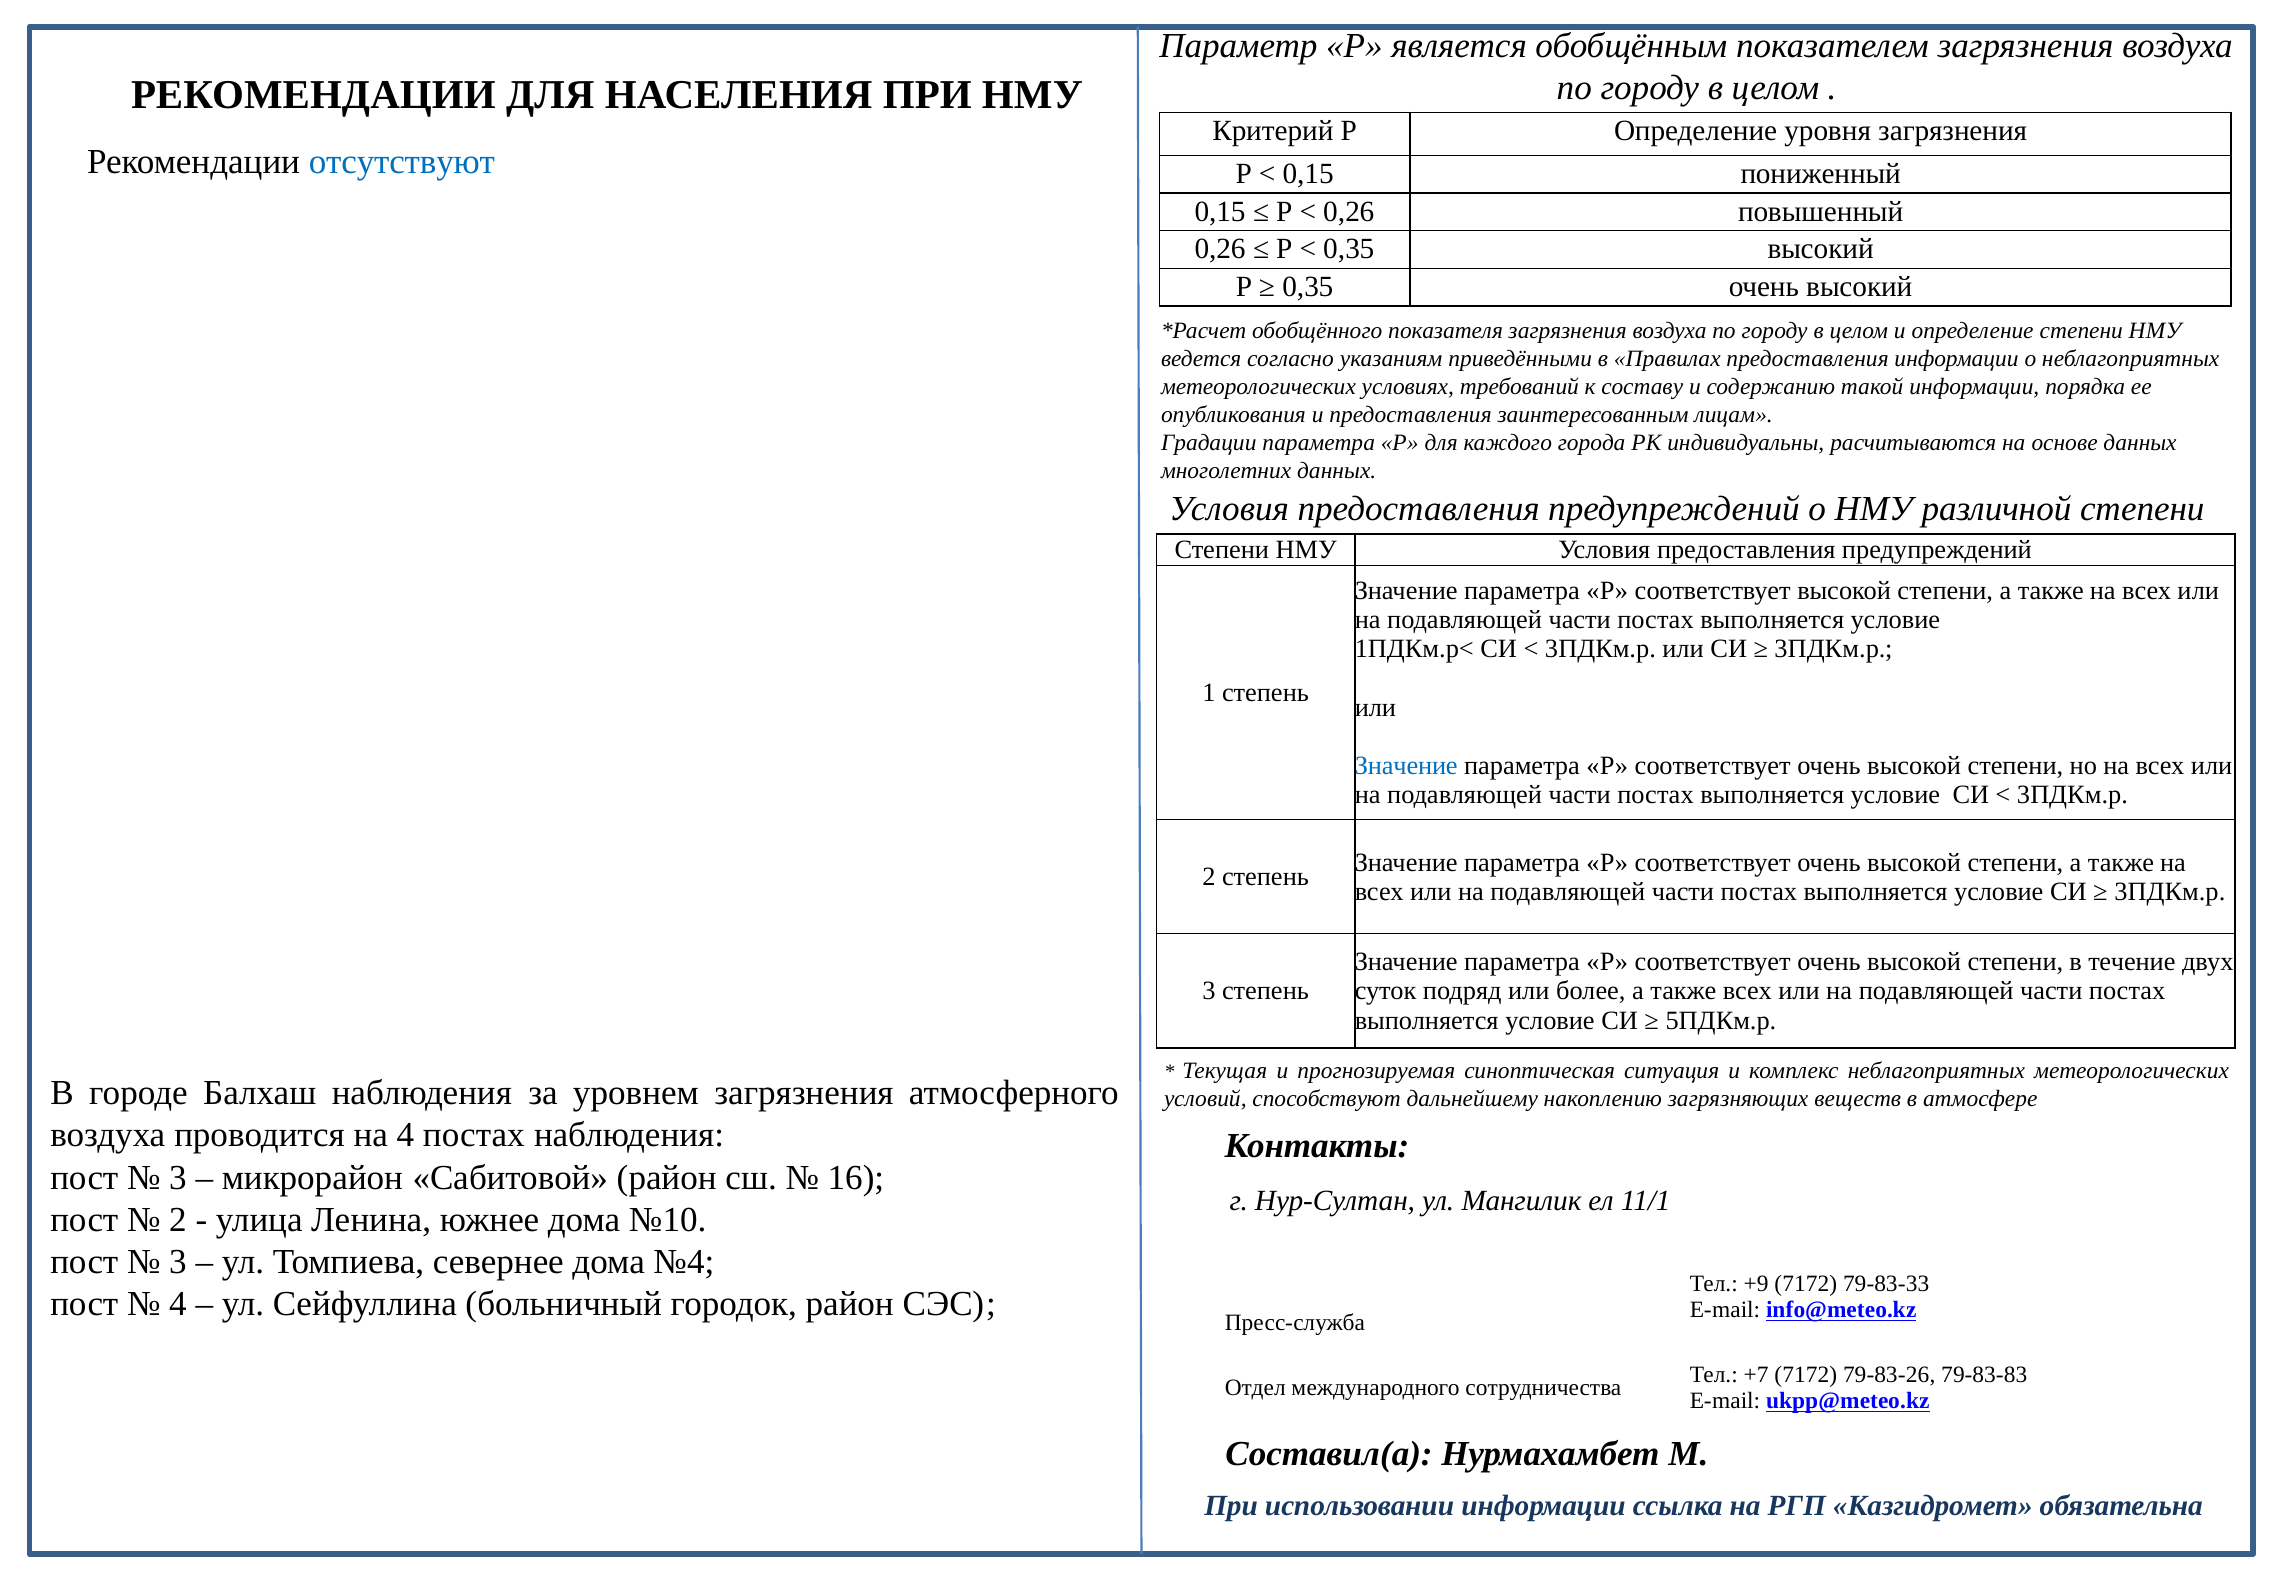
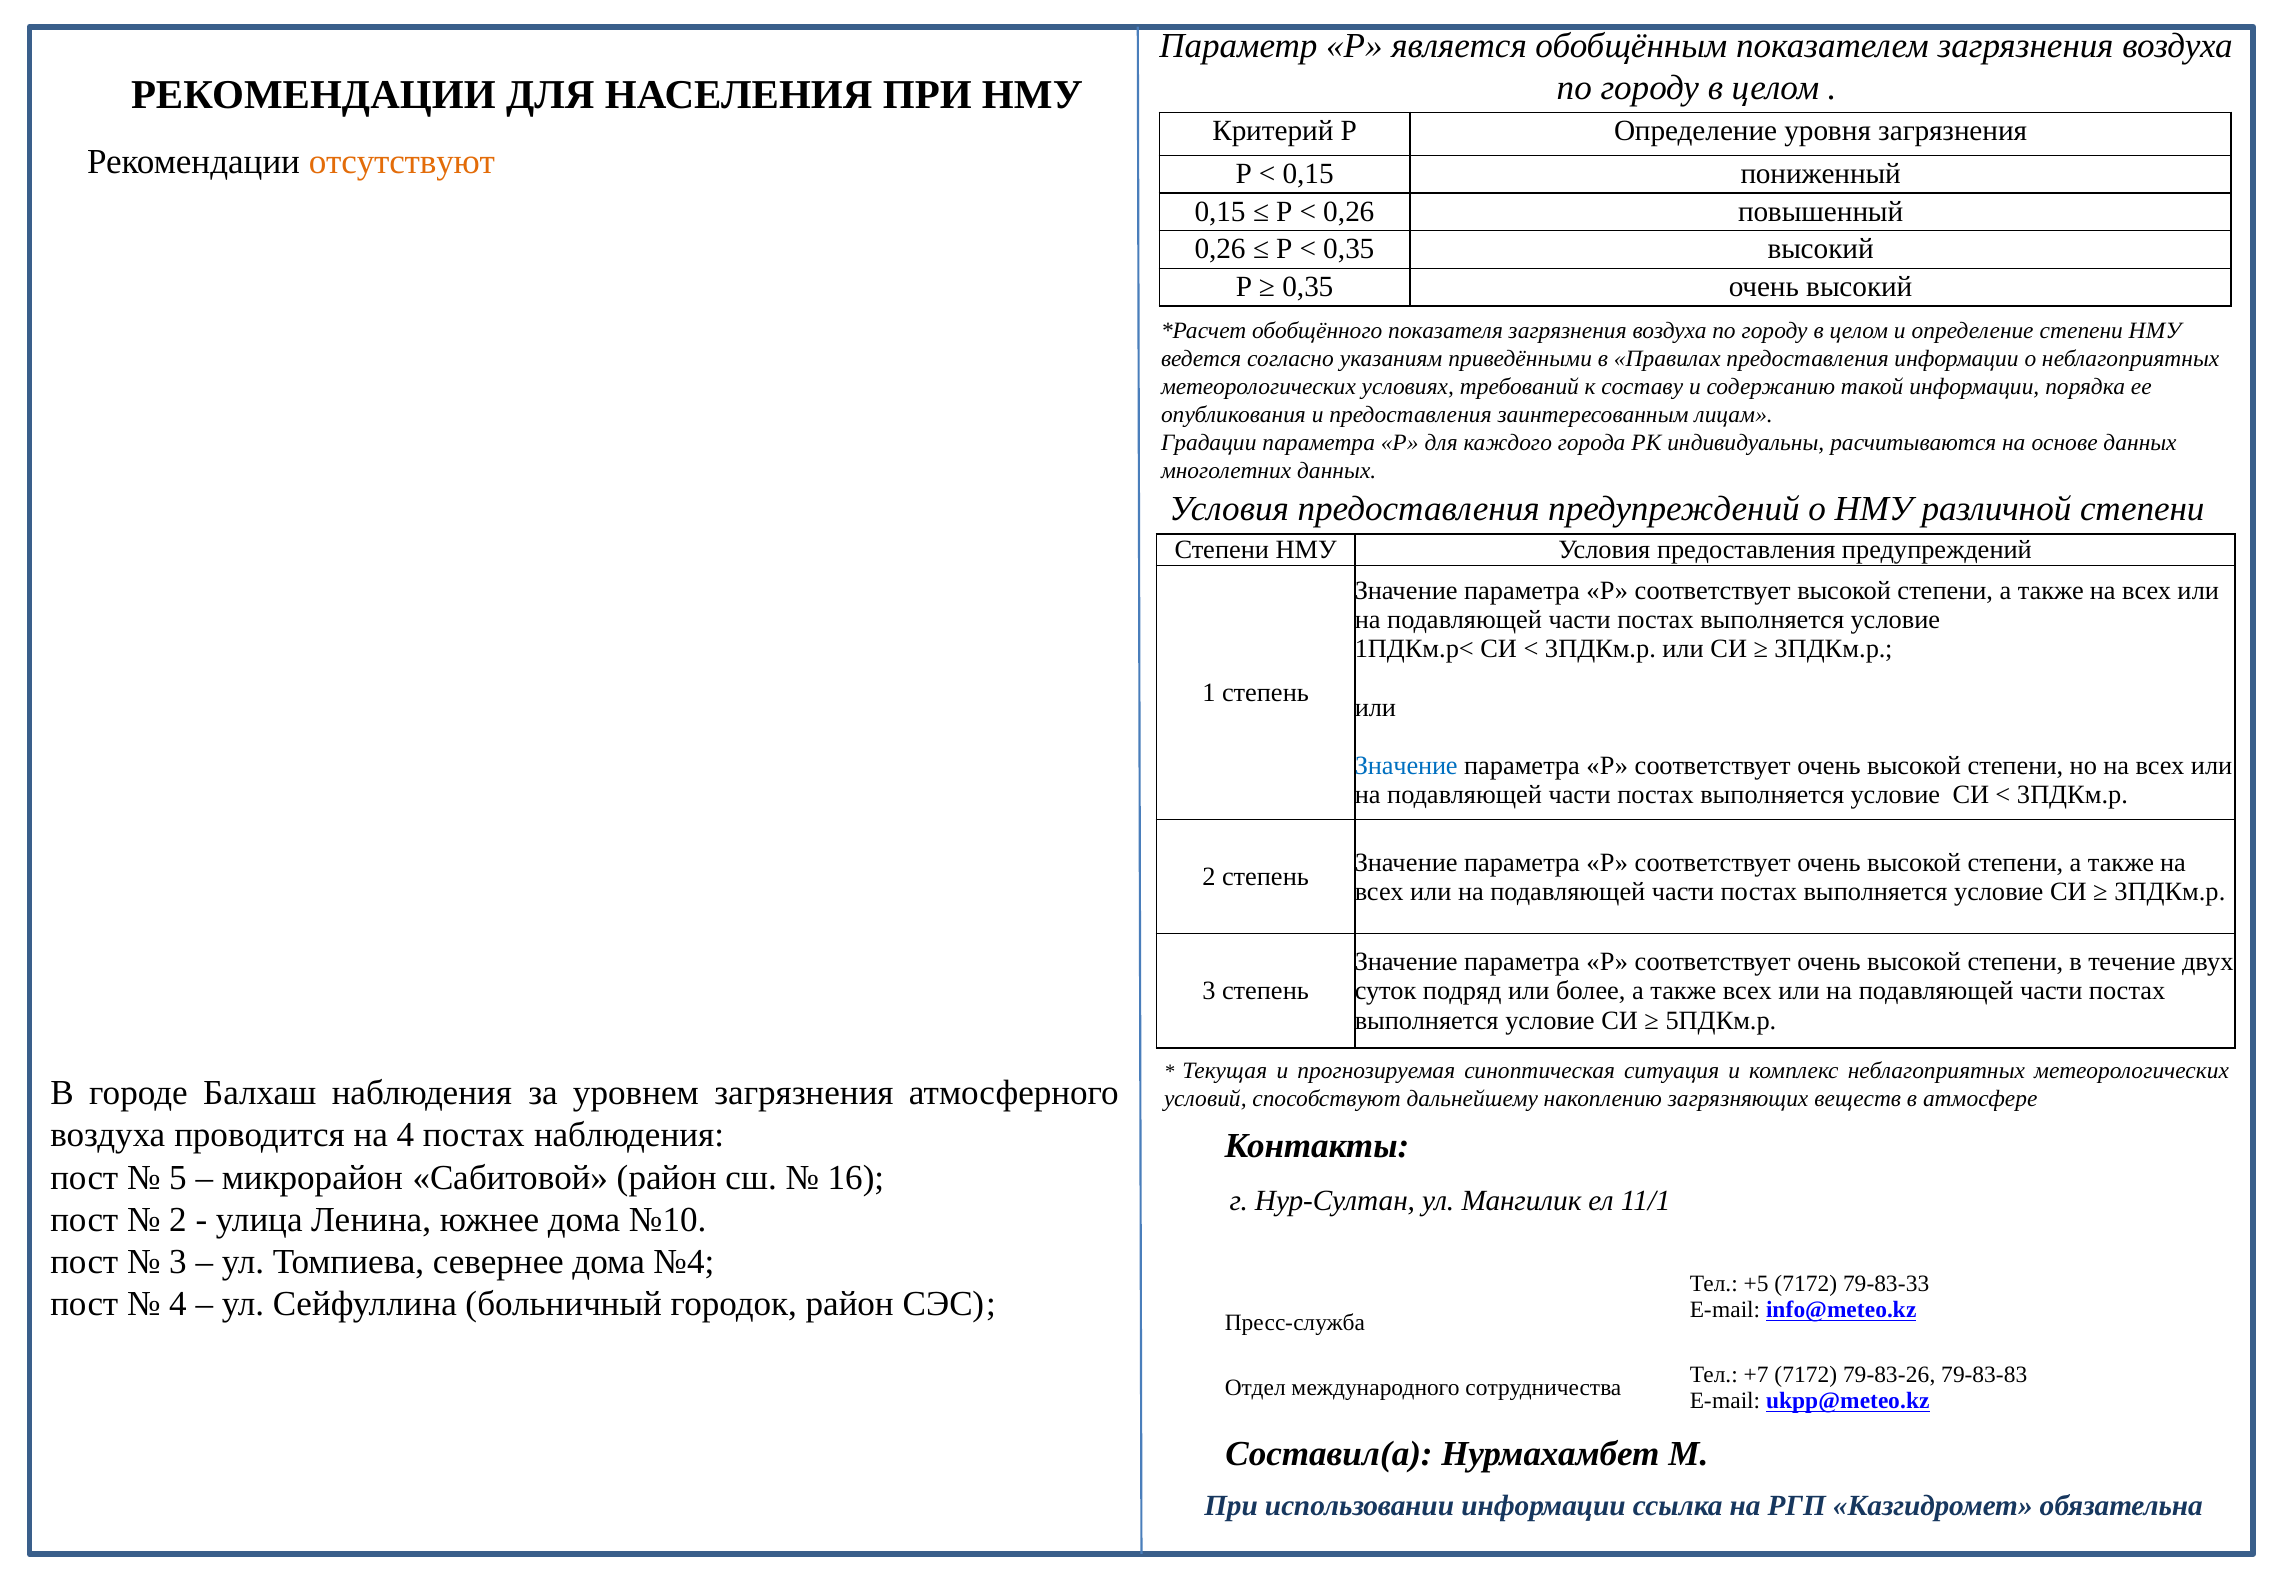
отсутствуют colour: blue -> orange (402, 162)
3: 3 -> 5 (178, 1177)
+9: +9 -> +5 (1756, 1283)
